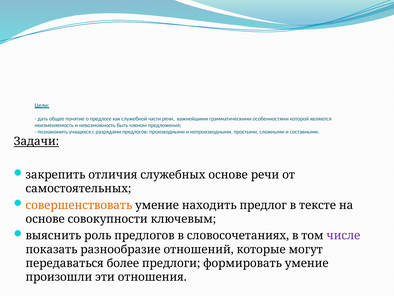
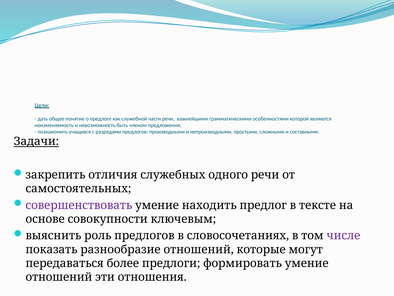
служебных основе: основе -> одного (228, 174)
совершенствовать colour: orange -> purple (79, 205)
произошли: произошли -> отношений (59, 277)
